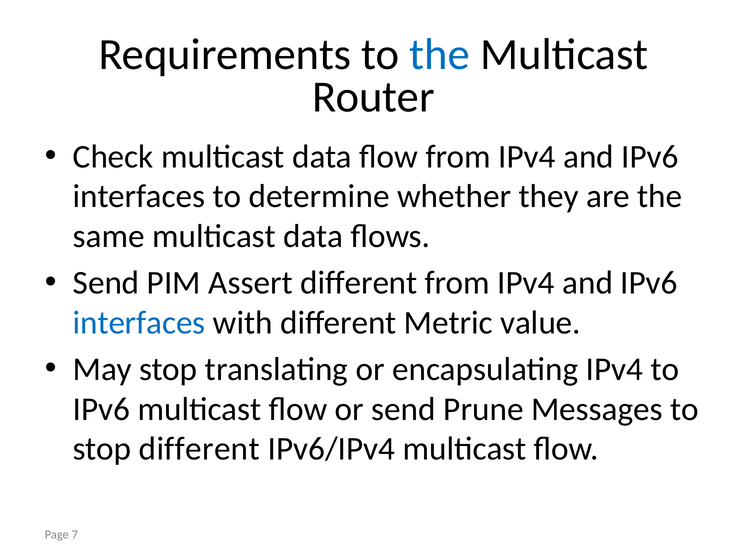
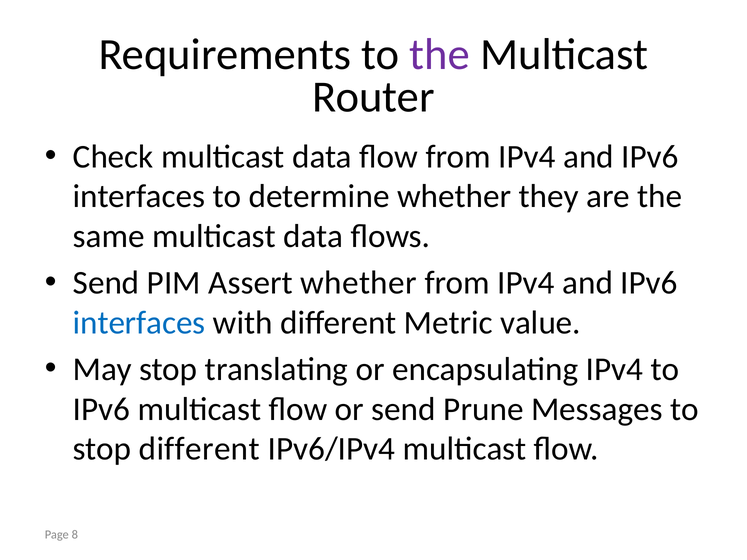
the colour: blue -> purple (440, 54)
Assert different: different -> whether (359, 283)
7: 7 -> 8 (75, 535)
